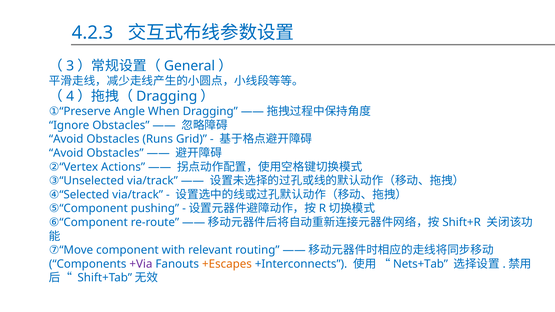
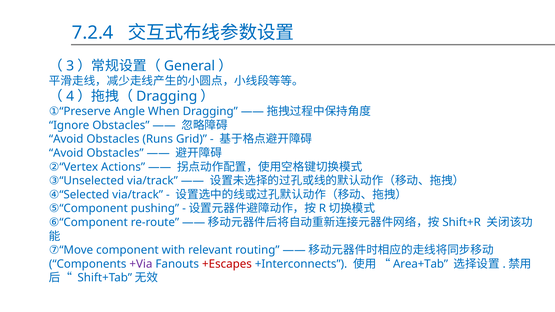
4.2.3: 4.2.3 -> 7.2.4 (93, 33)
+Escapes colour: orange -> red (227, 264)
Nets+Tab: Nets+Tab -> Area+Tab (421, 264)
